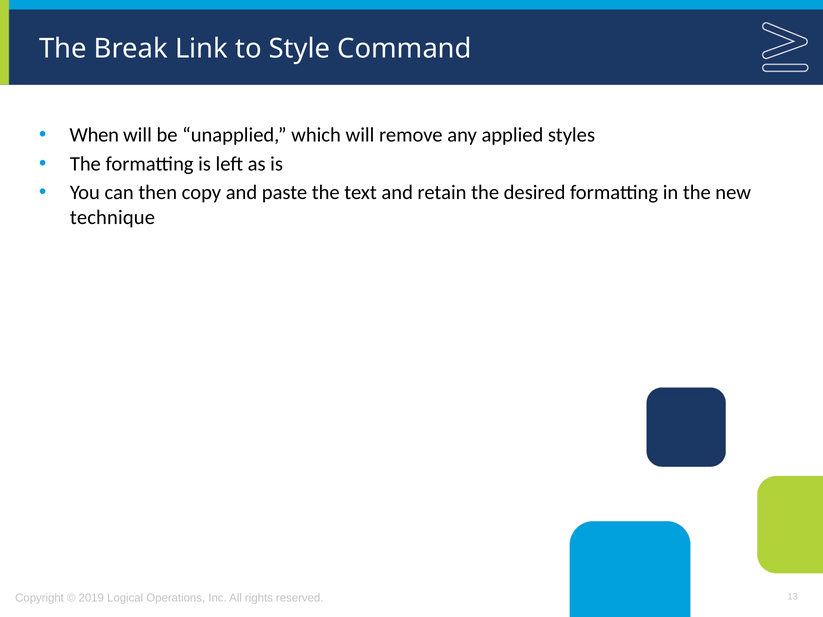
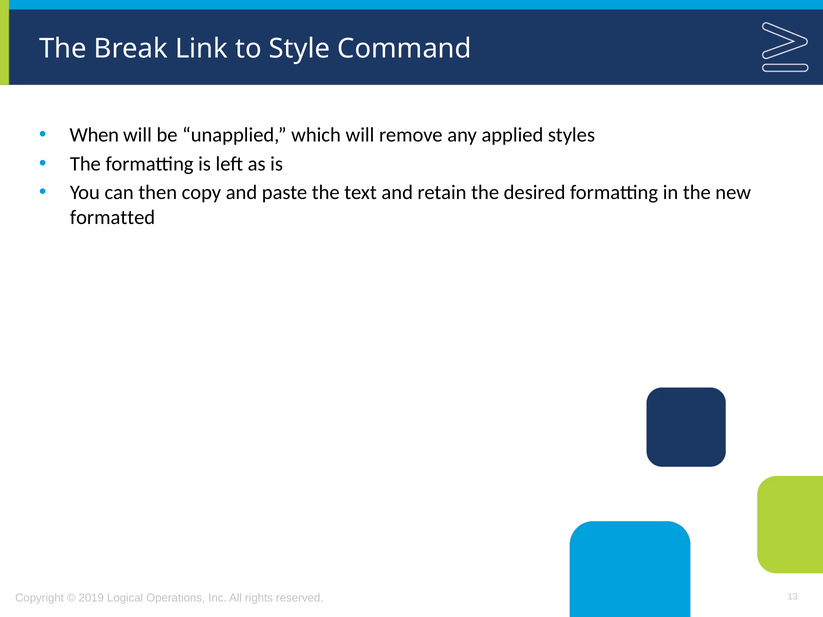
technique: technique -> formatted (113, 217)
